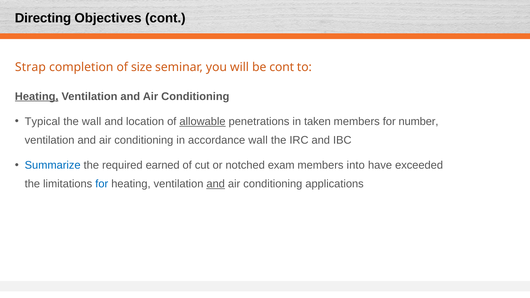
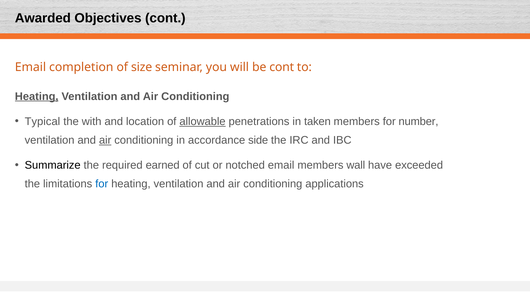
Directing: Directing -> Awarded (43, 18)
Strap: Strap -> Email (30, 67)
the wall: wall -> with (92, 122)
air underline: none -> present (105, 140)
accordance wall: wall -> side (258, 140)
Summarize colour: blue -> black (53, 165)
notched exam: exam -> email (281, 165)
into: into -> wall (356, 165)
and underline: present -> none (216, 184)
